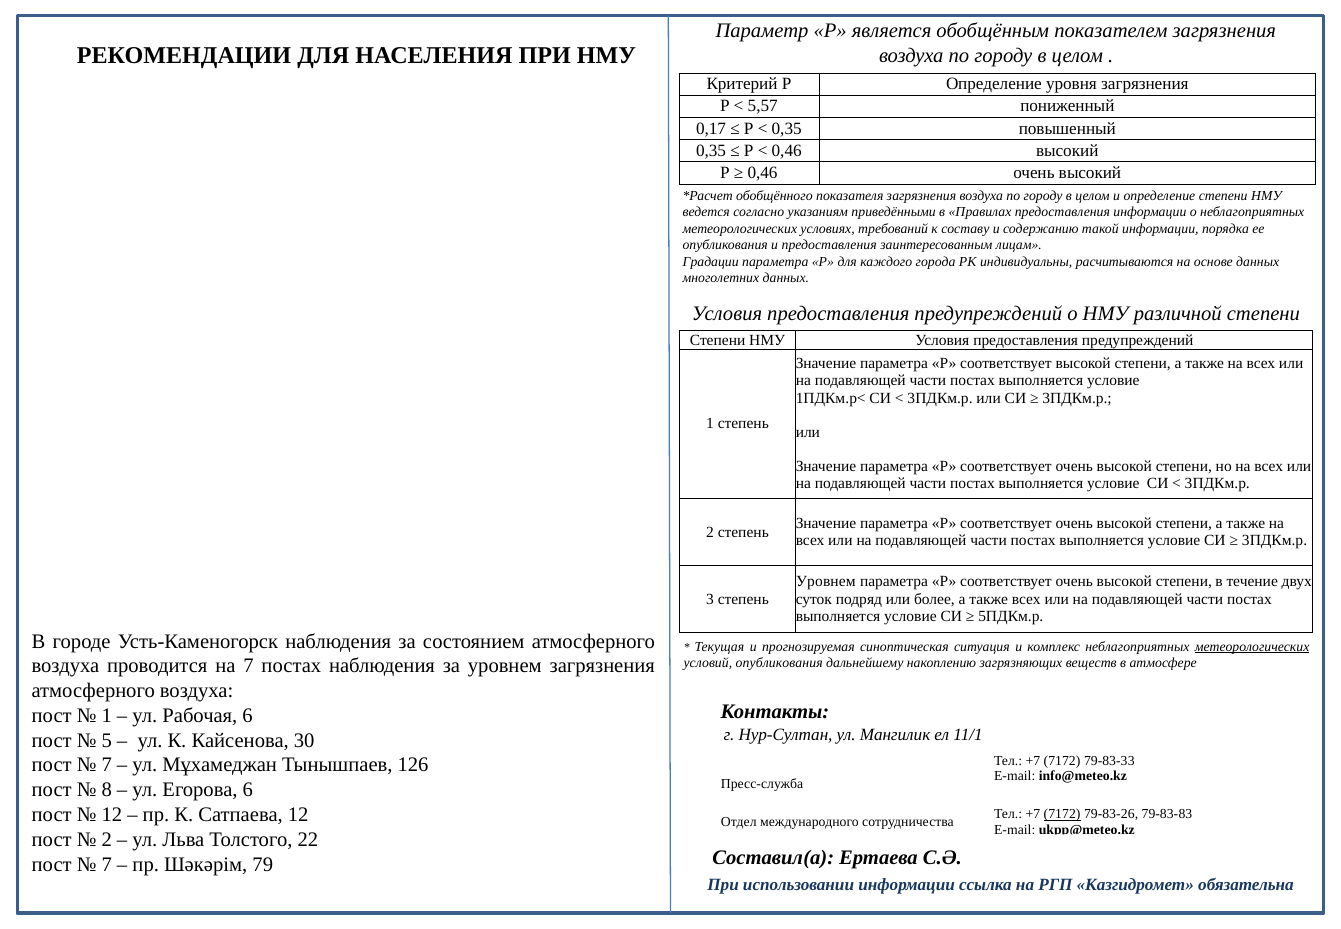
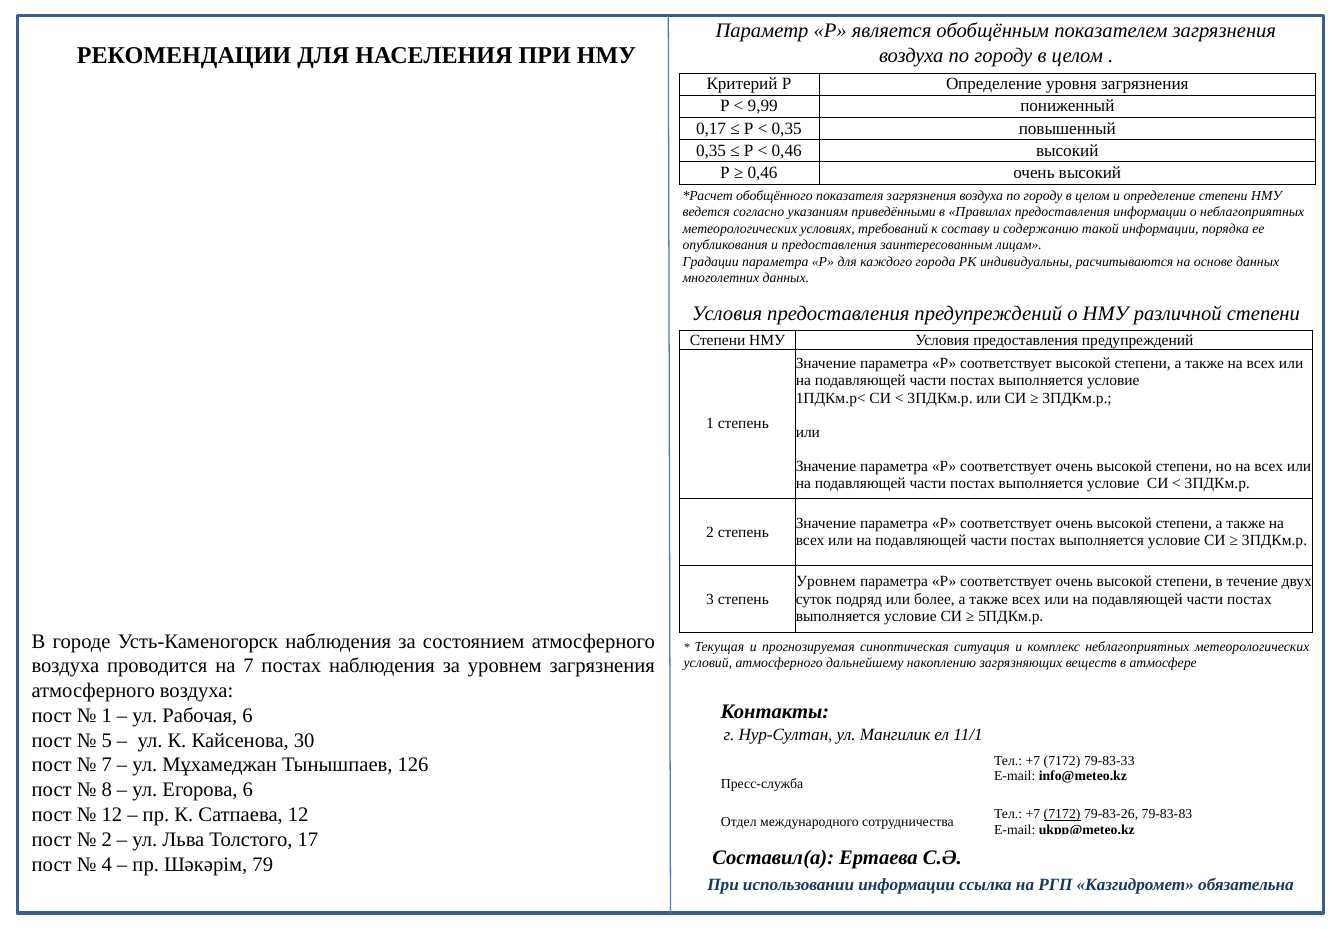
5,57: 5,57 -> 9,99 (763, 106)
метеорологических underline: present -> none (1252, 646)
условий опубликования: опубликования -> атмосферного (779, 663)
22: 22 -> 17 (308, 839)
7: 7 -> 4 (107, 864)
